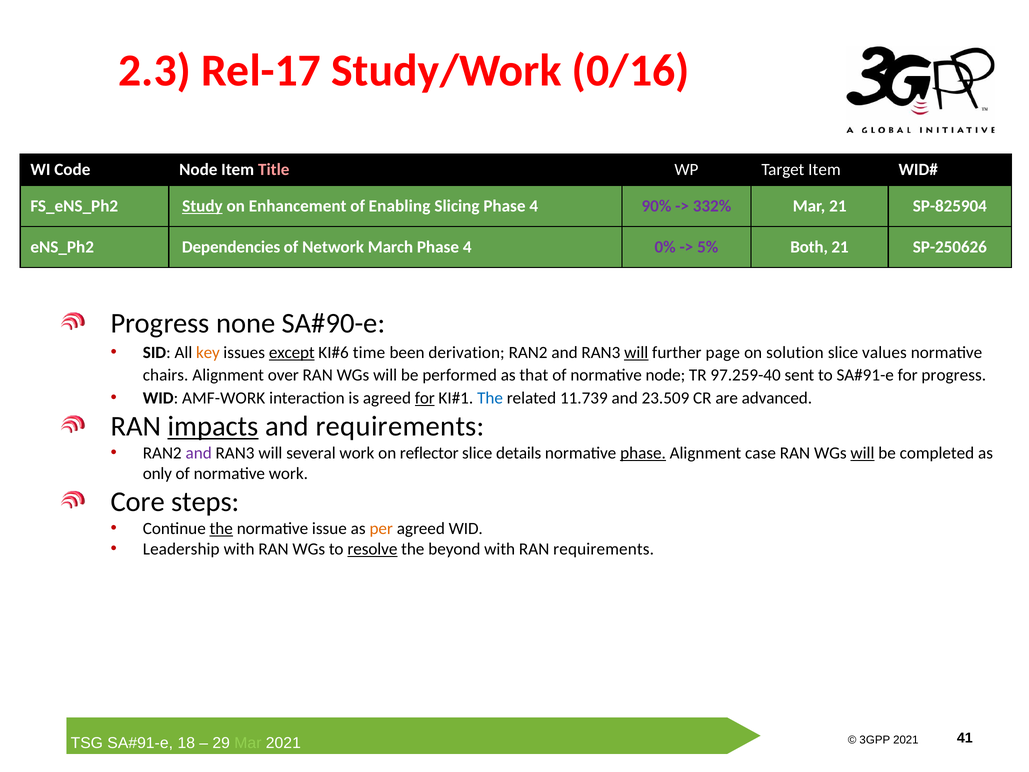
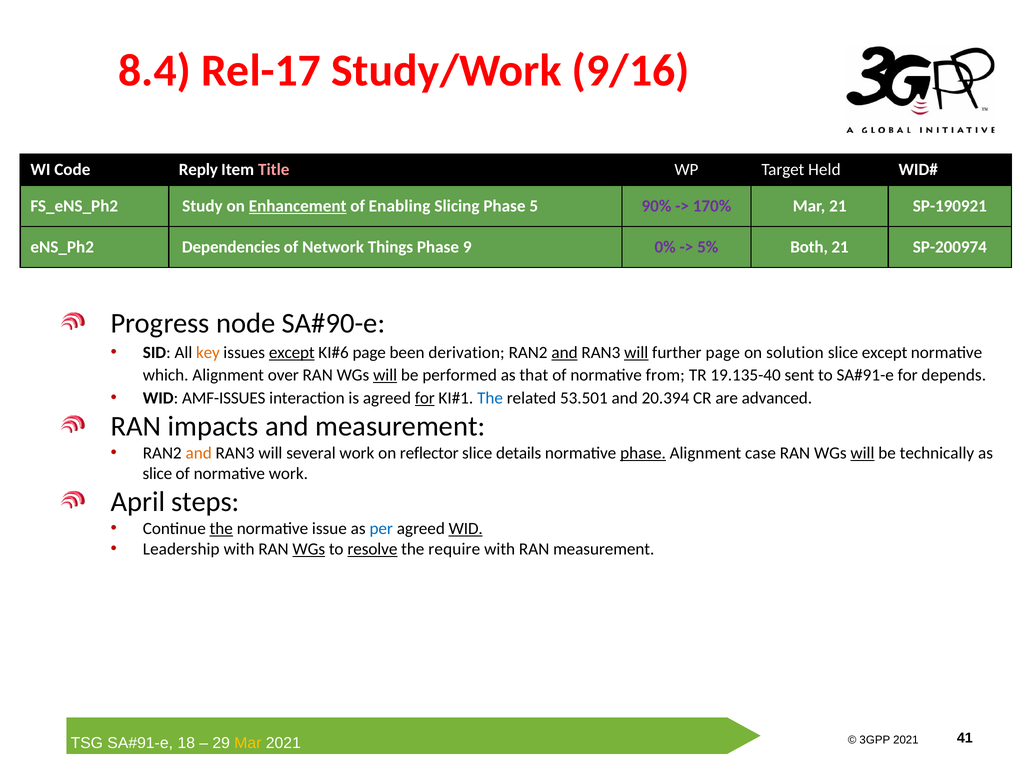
2.3: 2.3 -> 8.4 (155, 71)
0/16: 0/16 -> 9/16 (631, 71)
Code Node: Node -> Reply (198, 170)
Target Item: Item -> Held (824, 170)
Study underline: present -> none (202, 206)
Enhancement underline: none -> present (298, 206)
Slicing Phase 4: 4 -> 5 (534, 206)
332%: 332% -> 170% (712, 206)
SP-825904: SP-825904 -> SP-190921 (950, 206)
March: March -> Things (390, 247)
4: 4 -> 9 (467, 247)
SP-250626: SP-250626 -> SP-200974 (950, 247)
none: none -> node (246, 323)
time: time -> page (369, 352)
and underline: none -> present (565, 352)
slice values: values -> except (885, 352)
chairs: chairs -> which (166, 375)
will underline: none -> present (385, 375)
normative node: node -> from (665, 375)
97.259-40: 97.259-40 -> 19.135-40 (746, 375)
for progress: progress -> depends (954, 375)
AMF-WORK: AMF-WORK -> AMF-ISSUES (224, 398)
11.739: 11.739 -> 53.501 (584, 398)
23.509: 23.509 -> 20.394 (665, 398)
impacts underline: present -> none (213, 426)
and requirements: requirements -> measurement (400, 426)
and colour: purple -> orange (199, 453)
completed: completed -> technically (937, 453)
only: only -> slice (157, 473)
Core: Core -> April (138, 502)
per colour: orange -> blue (381, 528)
WID underline: none -> present (466, 528)
WGs underline: none -> present (309, 549)
beyond: beyond -> require (454, 549)
RAN requirements: requirements -> measurement (604, 549)
Mar colour: light green -> yellow (248, 743)
